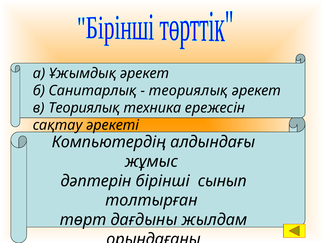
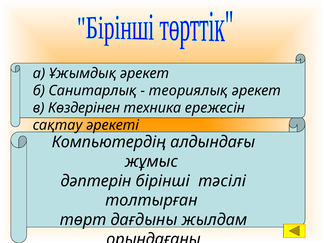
в Теориялық: Теориялық -> Көздерінен (84, 108)
сынып: сынып -> тәсілі (222, 181)
